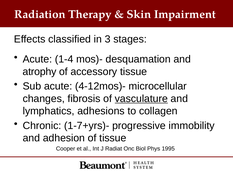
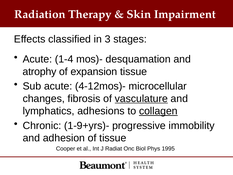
accessory: accessory -> expansion (94, 72)
collagen underline: none -> present (158, 111)
1-7+yrs)-: 1-7+yrs)- -> 1-9+yrs)- (87, 125)
